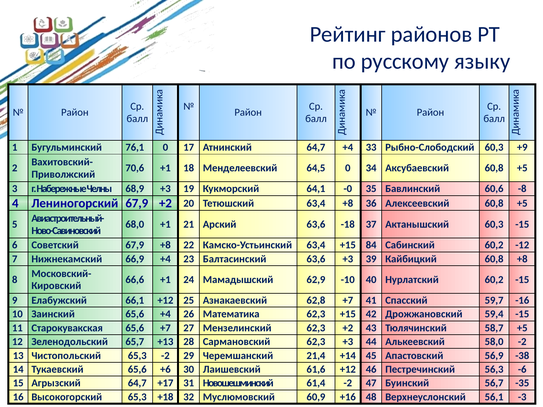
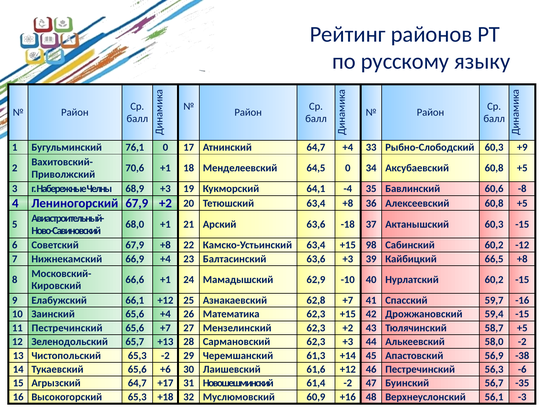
-0: -0 -> -4 (348, 189)
84: 84 -> 98 (371, 245)
Кайбицкий 60,8: 60,8 -> 66,5 (494, 259)
11 Старокувакская: Старокувакская -> Пестречинский (67, 328)
21,4: 21,4 -> 61,3 (316, 356)
